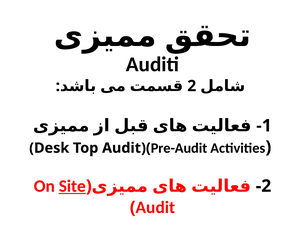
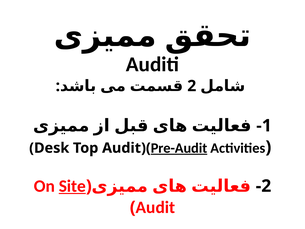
Pre-Audit underline: none -> present (179, 148)
